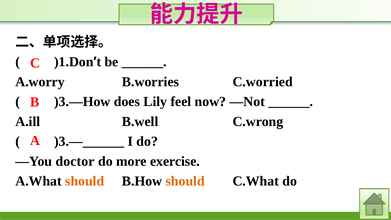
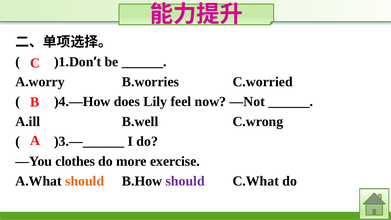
)3.—How: )3.—How -> )4.—How (82, 102)
doctor: doctor -> clothes (75, 161)
should colour: orange -> purple (185, 181)
